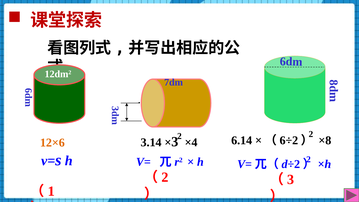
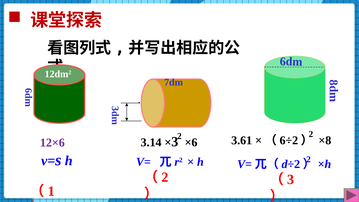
6.14: 6.14 -> 3.61 (242, 140)
12×6 colour: orange -> purple (52, 143)
×4: ×4 -> ×6 (191, 142)
